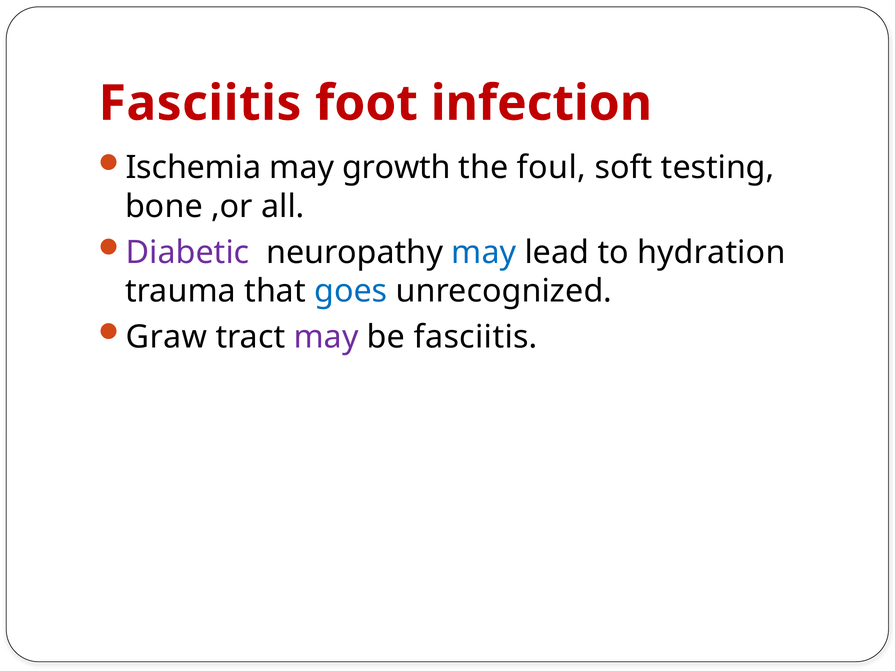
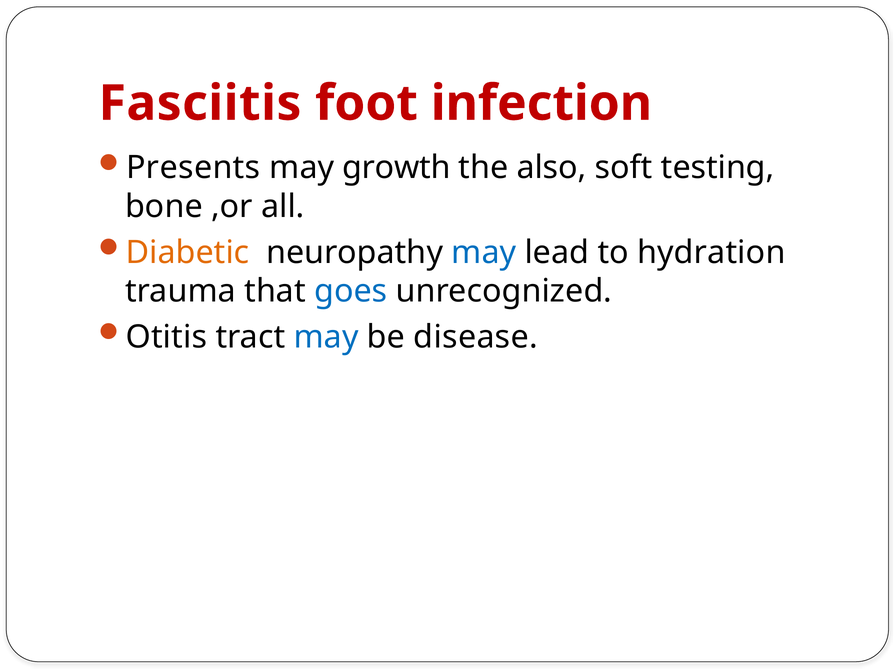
Ischemia: Ischemia -> Presents (193, 168)
foul: foul -> also (552, 168)
Diabetic colour: purple -> orange (188, 253)
Graw: Graw -> Otitis (166, 337)
may colour: purple -> blue (326, 337)
be fasciitis: fasciitis -> disease (476, 337)
